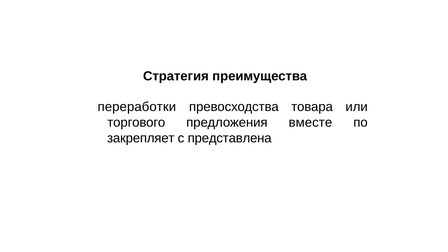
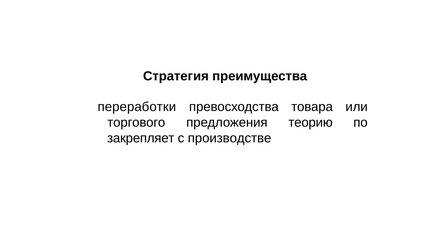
вместе: вместе -> теорию (311, 123)
представлена: представлена -> производстве (230, 138)
